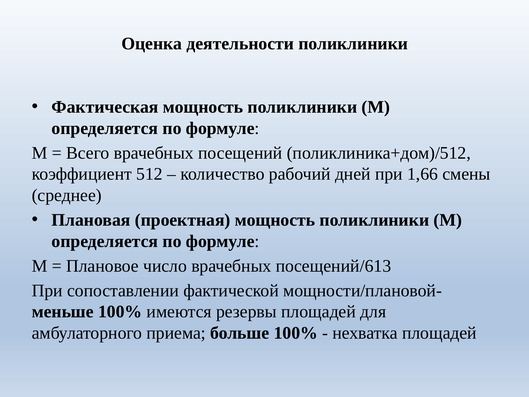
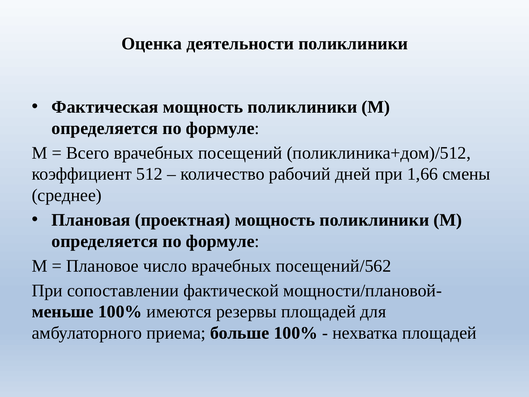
посещений/613: посещений/613 -> посещений/562 (334, 266)
